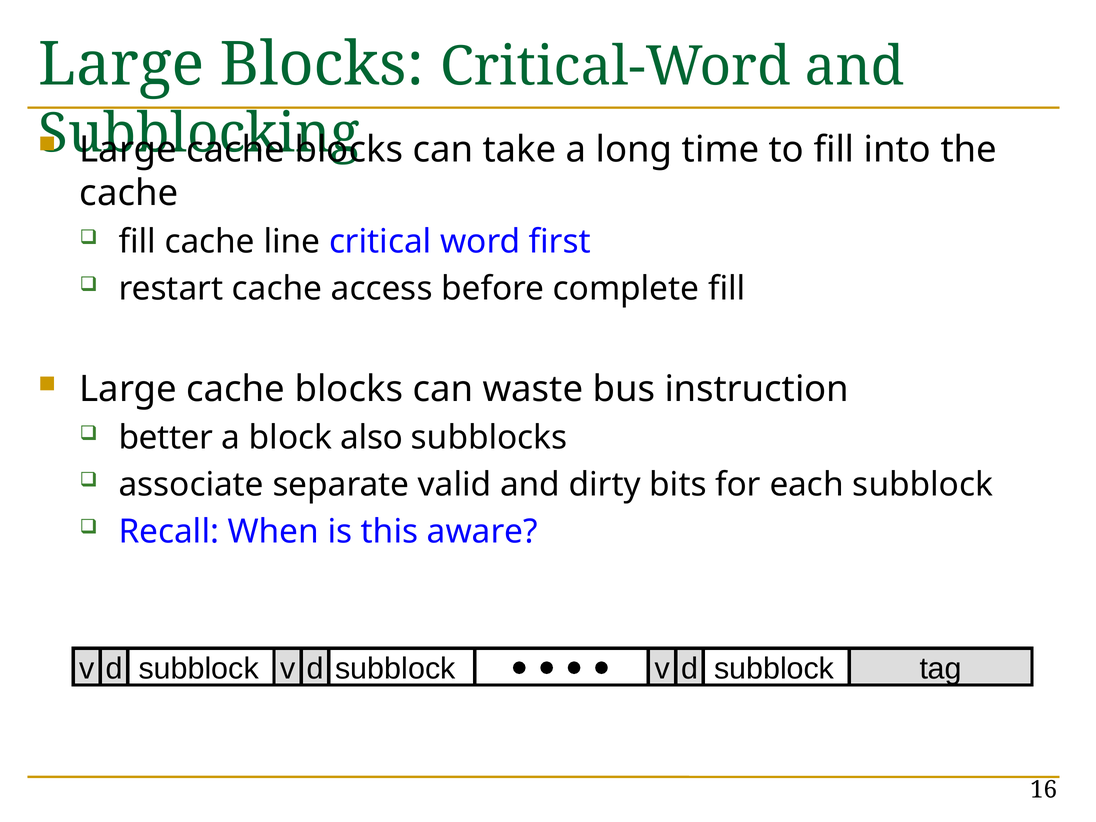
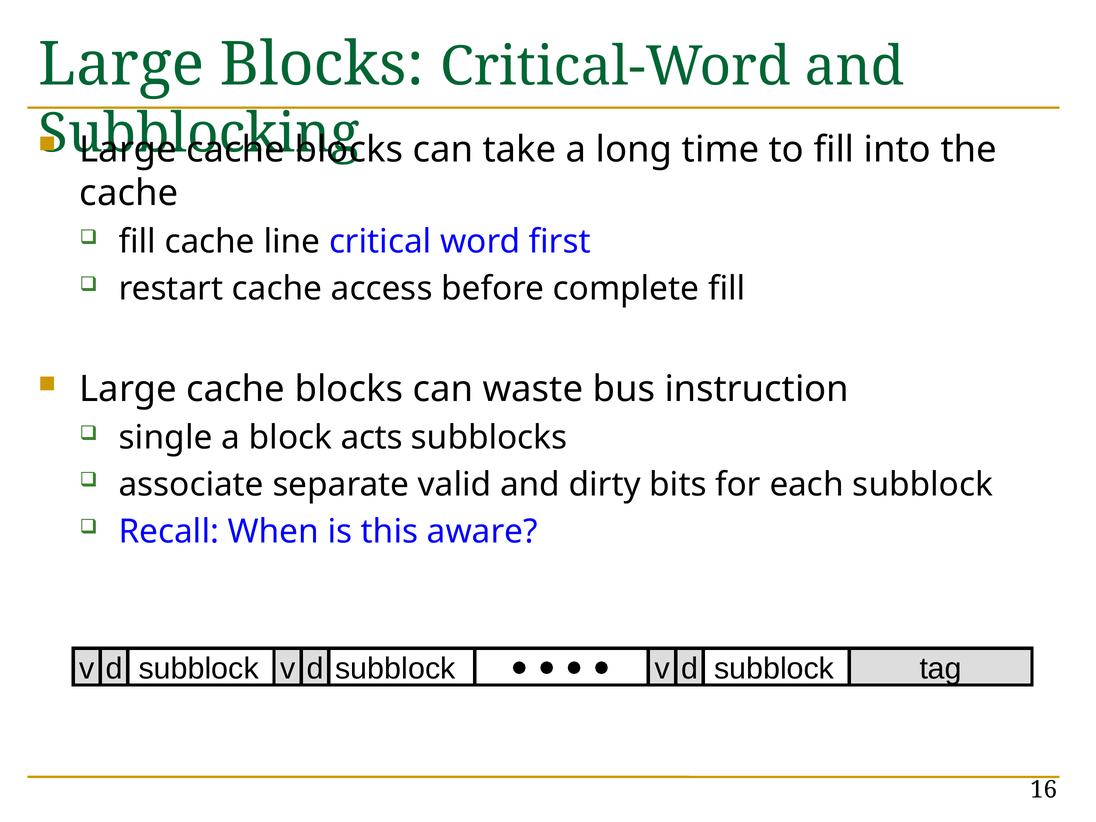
better: better -> single (166, 438)
also: also -> acts (372, 438)
